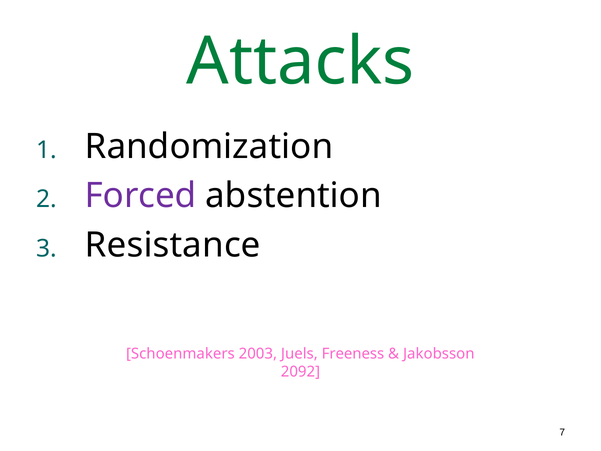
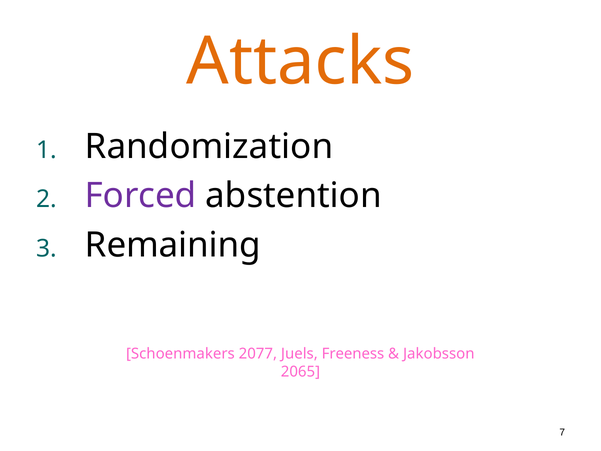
Attacks colour: green -> orange (300, 62)
Resistance: Resistance -> Remaining (173, 245)
2003: 2003 -> 2077 (258, 354)
2092: 2092 -> 2065 (300, 372)
